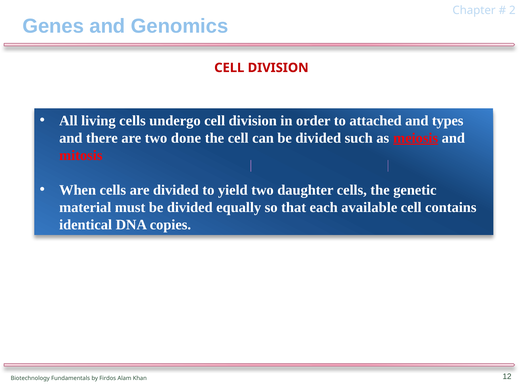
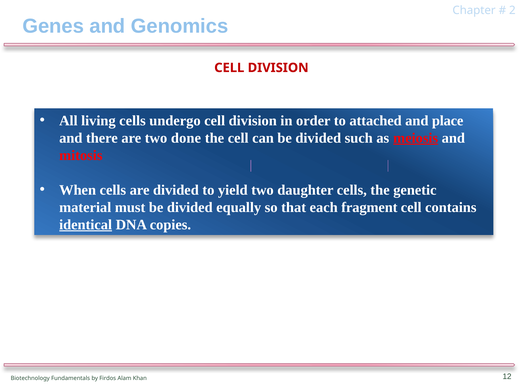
types: types -> place (448, 120)
available: available -> fragment (369, 207)
identical underline: none -> present (86, 224)
